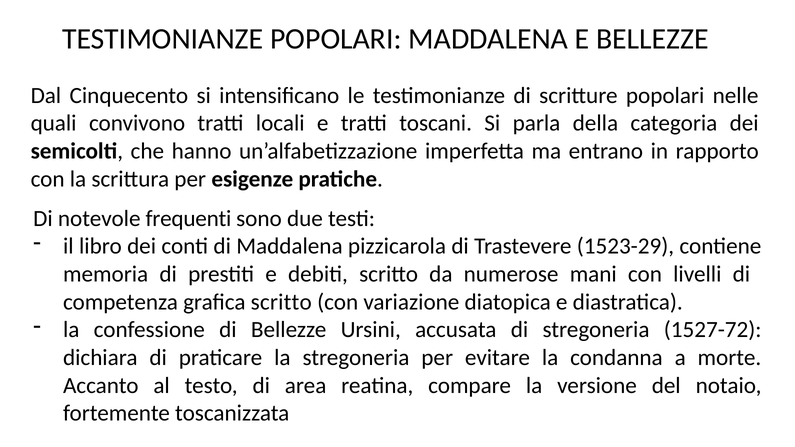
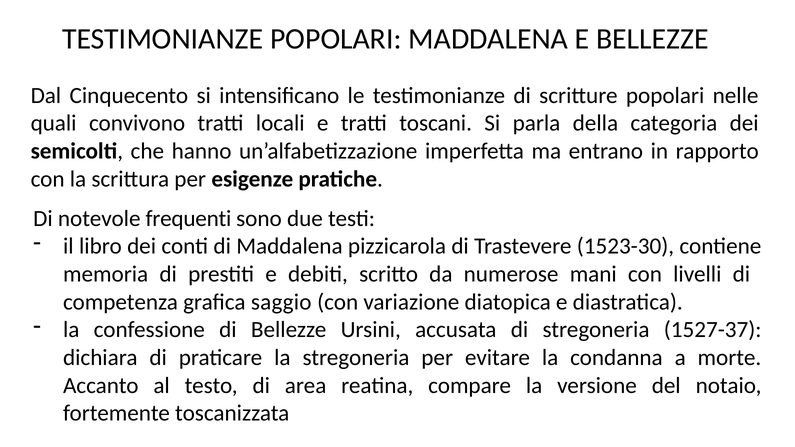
1523-29: 1523-29 -> 1523-30 (625, 246)
grafica scritto: scritto -> saggio (281, 302)
1527-72: 1527-72 -> 1527-37 (713, 330)
